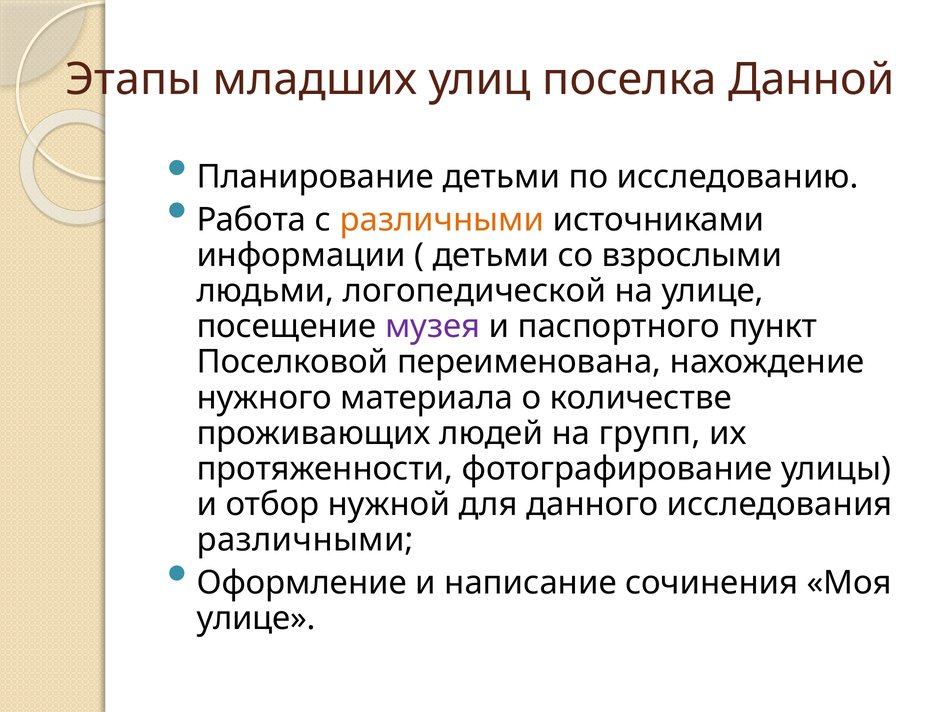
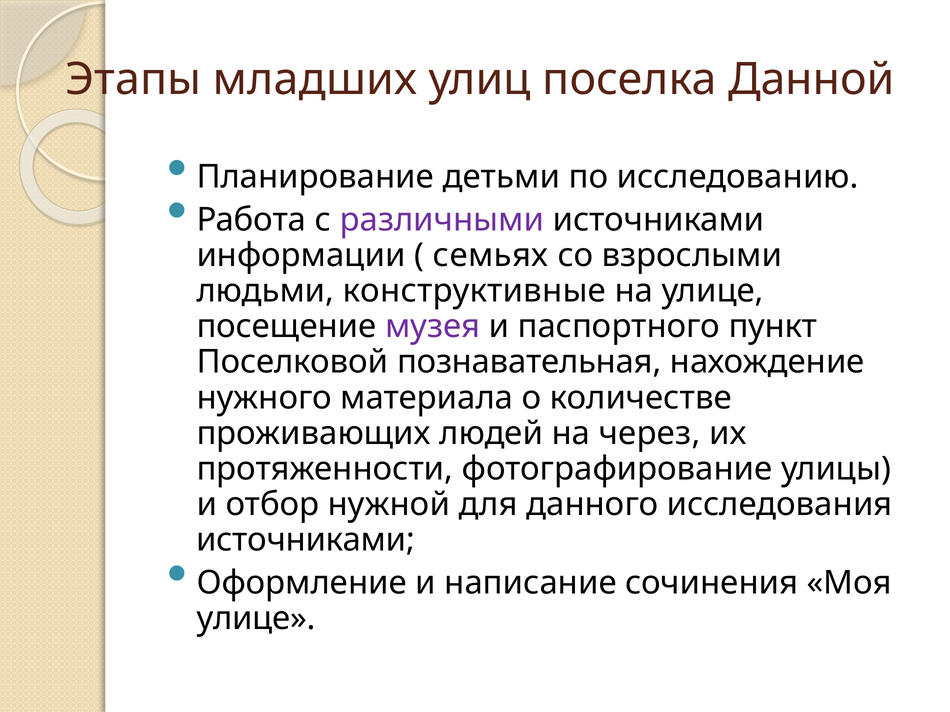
различными colour: orange -> purple (442, 220)
детьми: детьми -> семьях (491, 256)
логопедической: логопедической -> конструктивные (474, 291)
переименована: переименована -> познавательная (529, 362)
групп: групп -> через (650, 434)
различными: различными -> источниками (306, 540)
